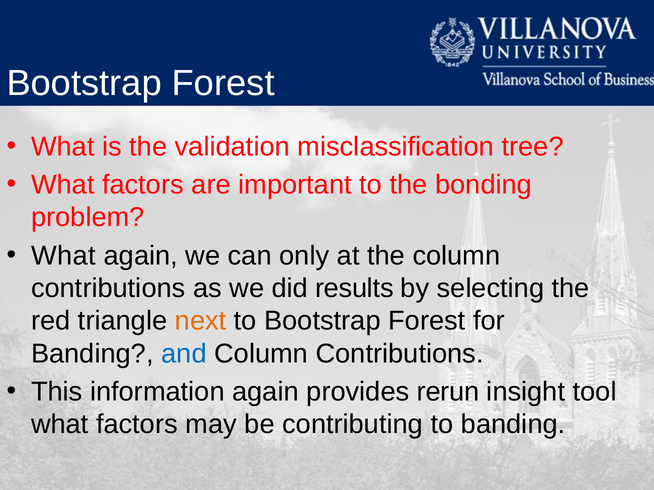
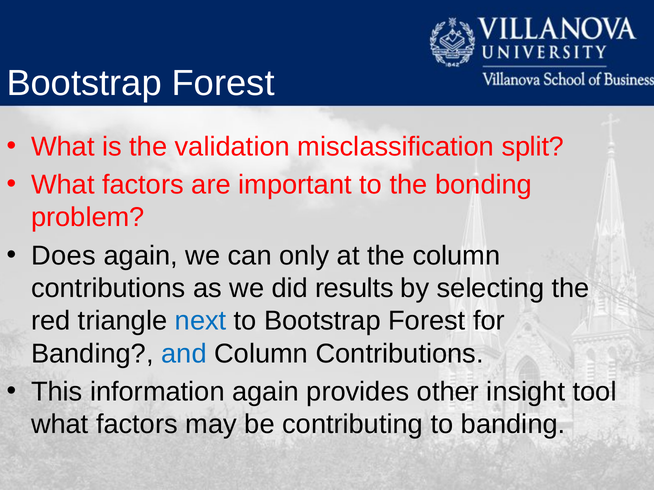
tree: tree -> split (533, 147)
What: What -> Does (63, 256)
next colour: orange -> blue (201, 321)
rerun: rerun -> other (448, 392)
